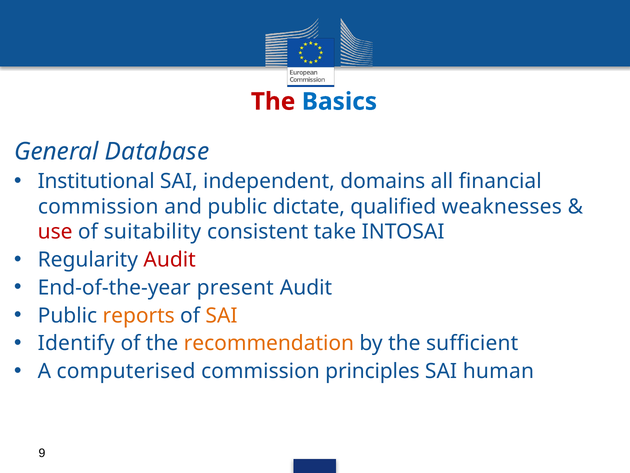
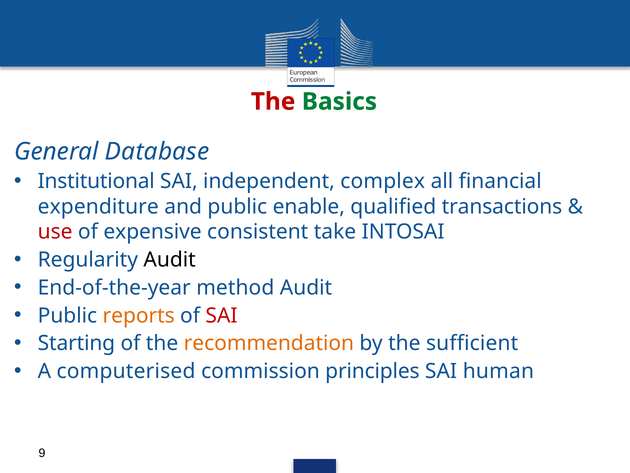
Basics colour: blue -> green (339, 102)
domains: domains -> complex (383, 181)
commission: commission -> expenditure (98, 207)
dictate: dictate -> enable (309, 207)
weaknesses: weaknesses -> transactions (502, 207)
suitability: suitability -> expensive (153, 232)
Audit colour: red -> black (170, 260)
present: present -> method (235, 287)
SAI colour: orange -> red (222, 315)
Identify: Identify -> Starting (76, 343)
